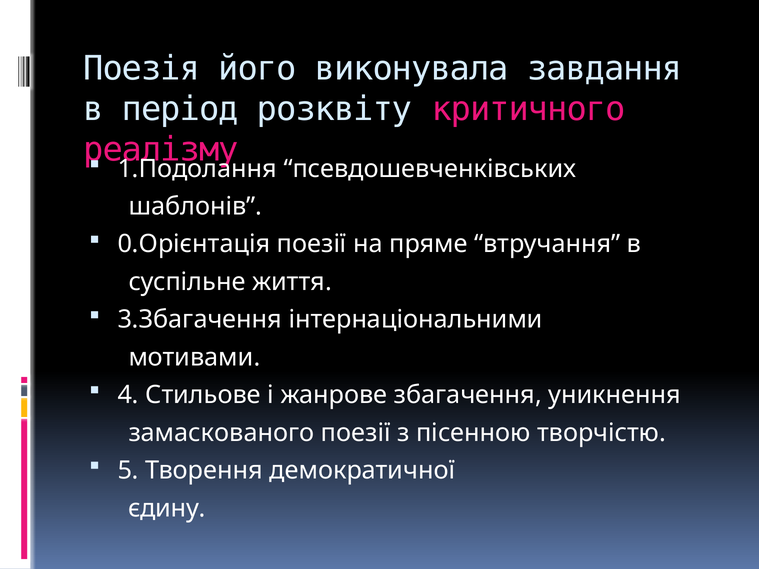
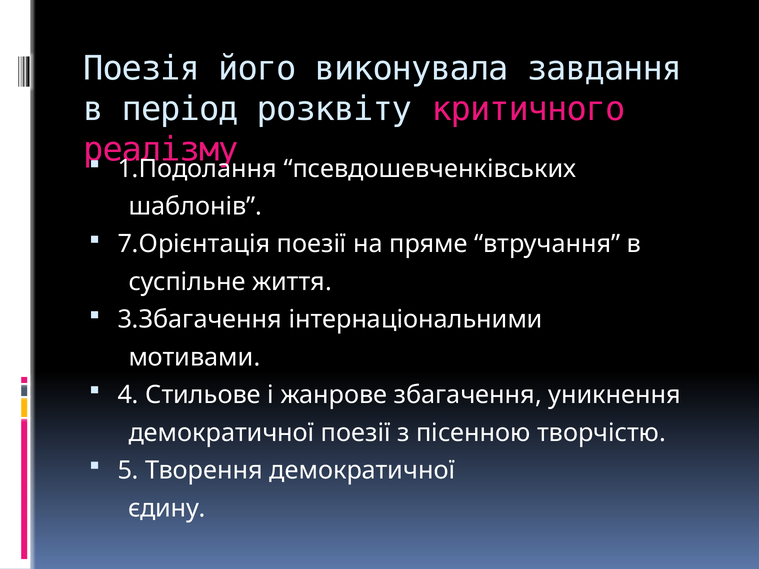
0.Орієнтація: 0.Орієнтація -> 7.Орієнтація (194, 244)
замаскованого: замаскованого -> демократичної (221, 433)
